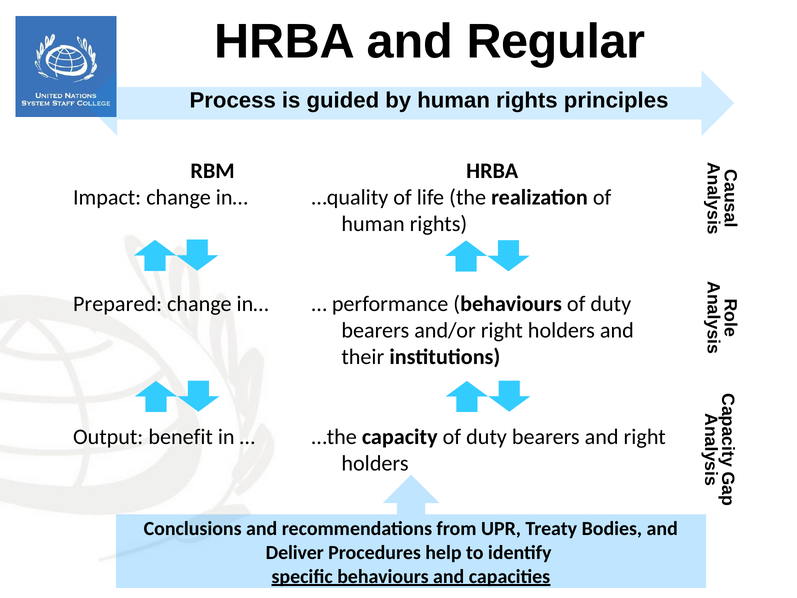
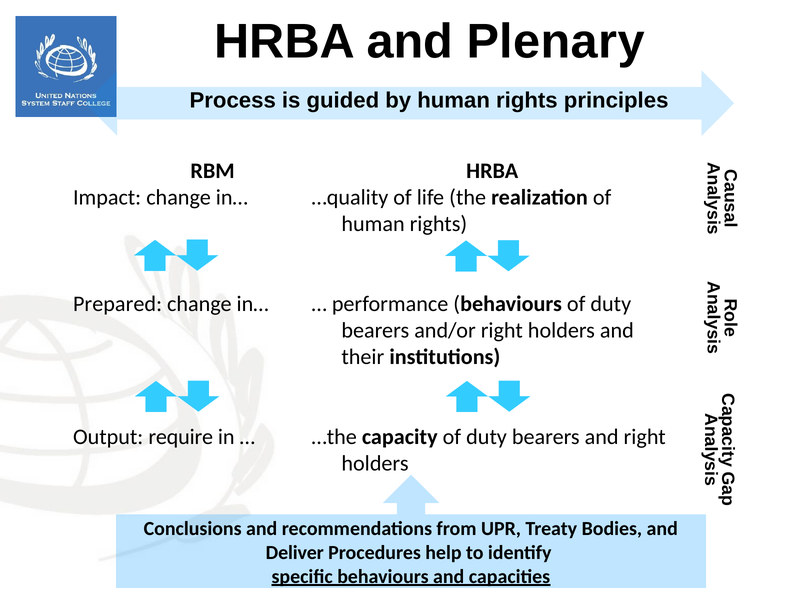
Regular: Regular -> Plenary (556, 42)
benefit: benefit -> require (181, 437)
